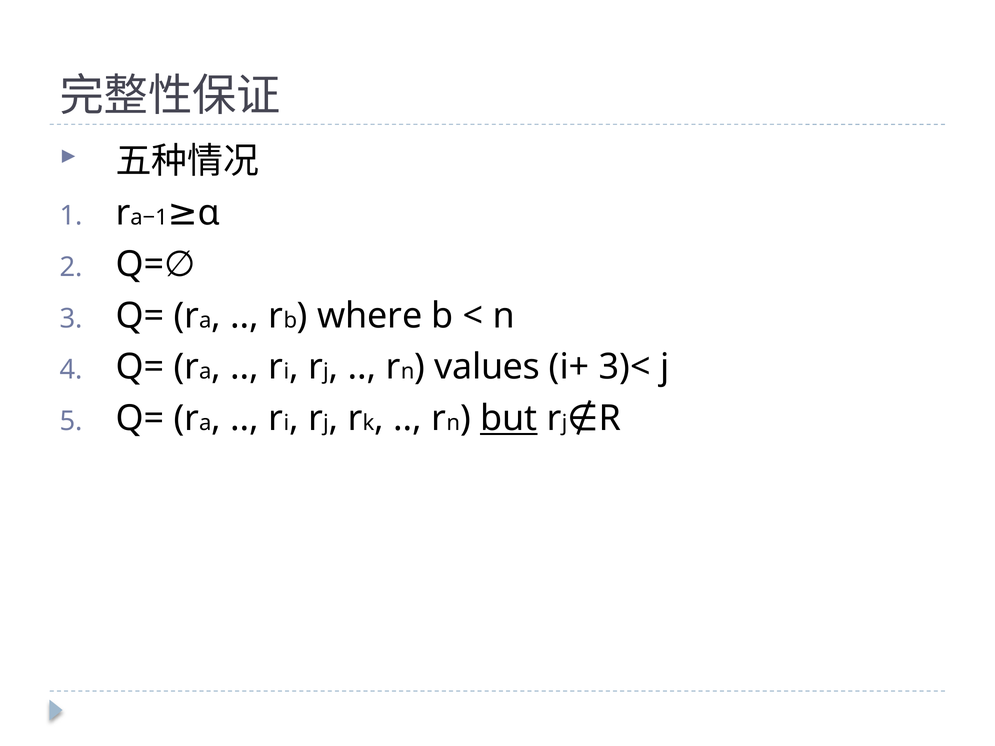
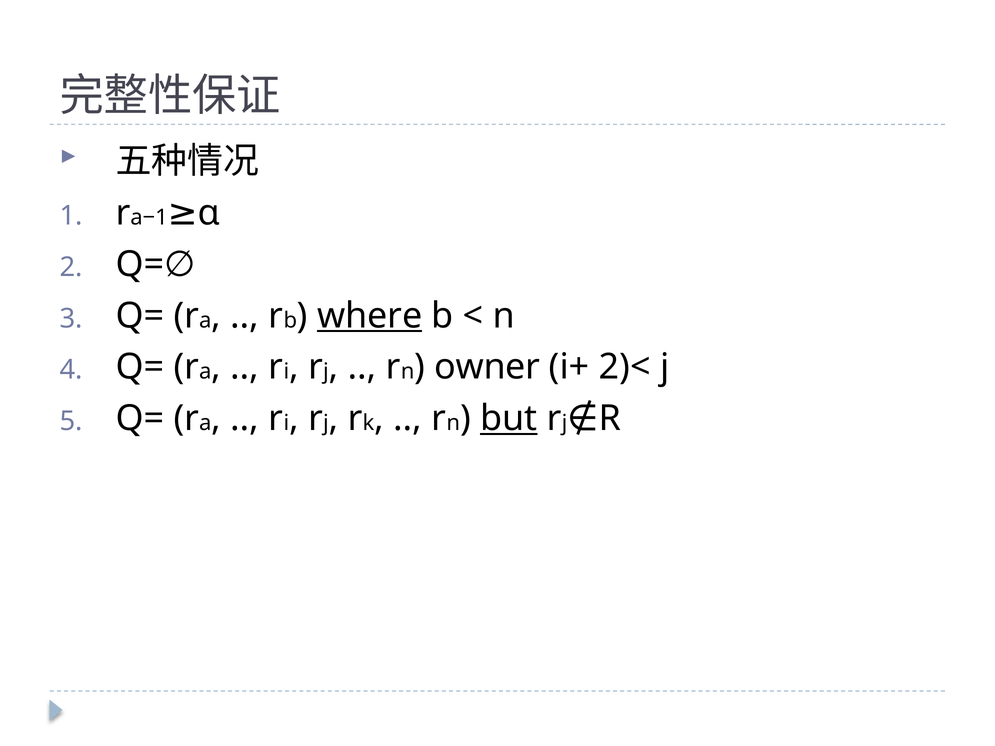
where underline: none -> present (370, 316)
values: values -> owner (487, 367)
3)<: 3)< -> 2)< (625, 367)
